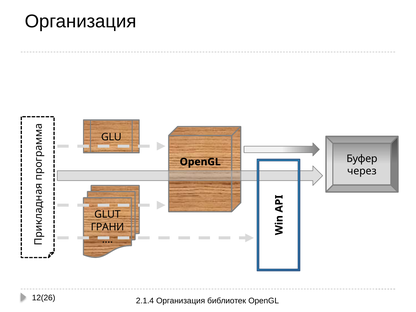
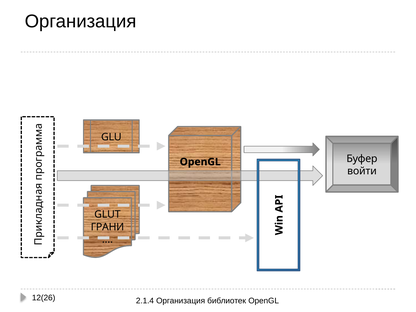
через: через -> войти (362, 171)
